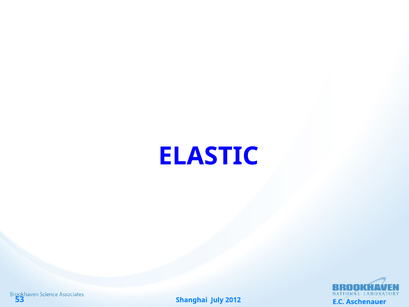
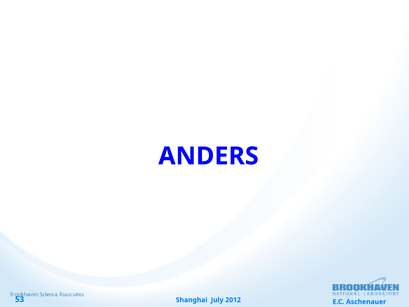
ELASTIC: ELASTIC -> ANDERS (209, 156)
